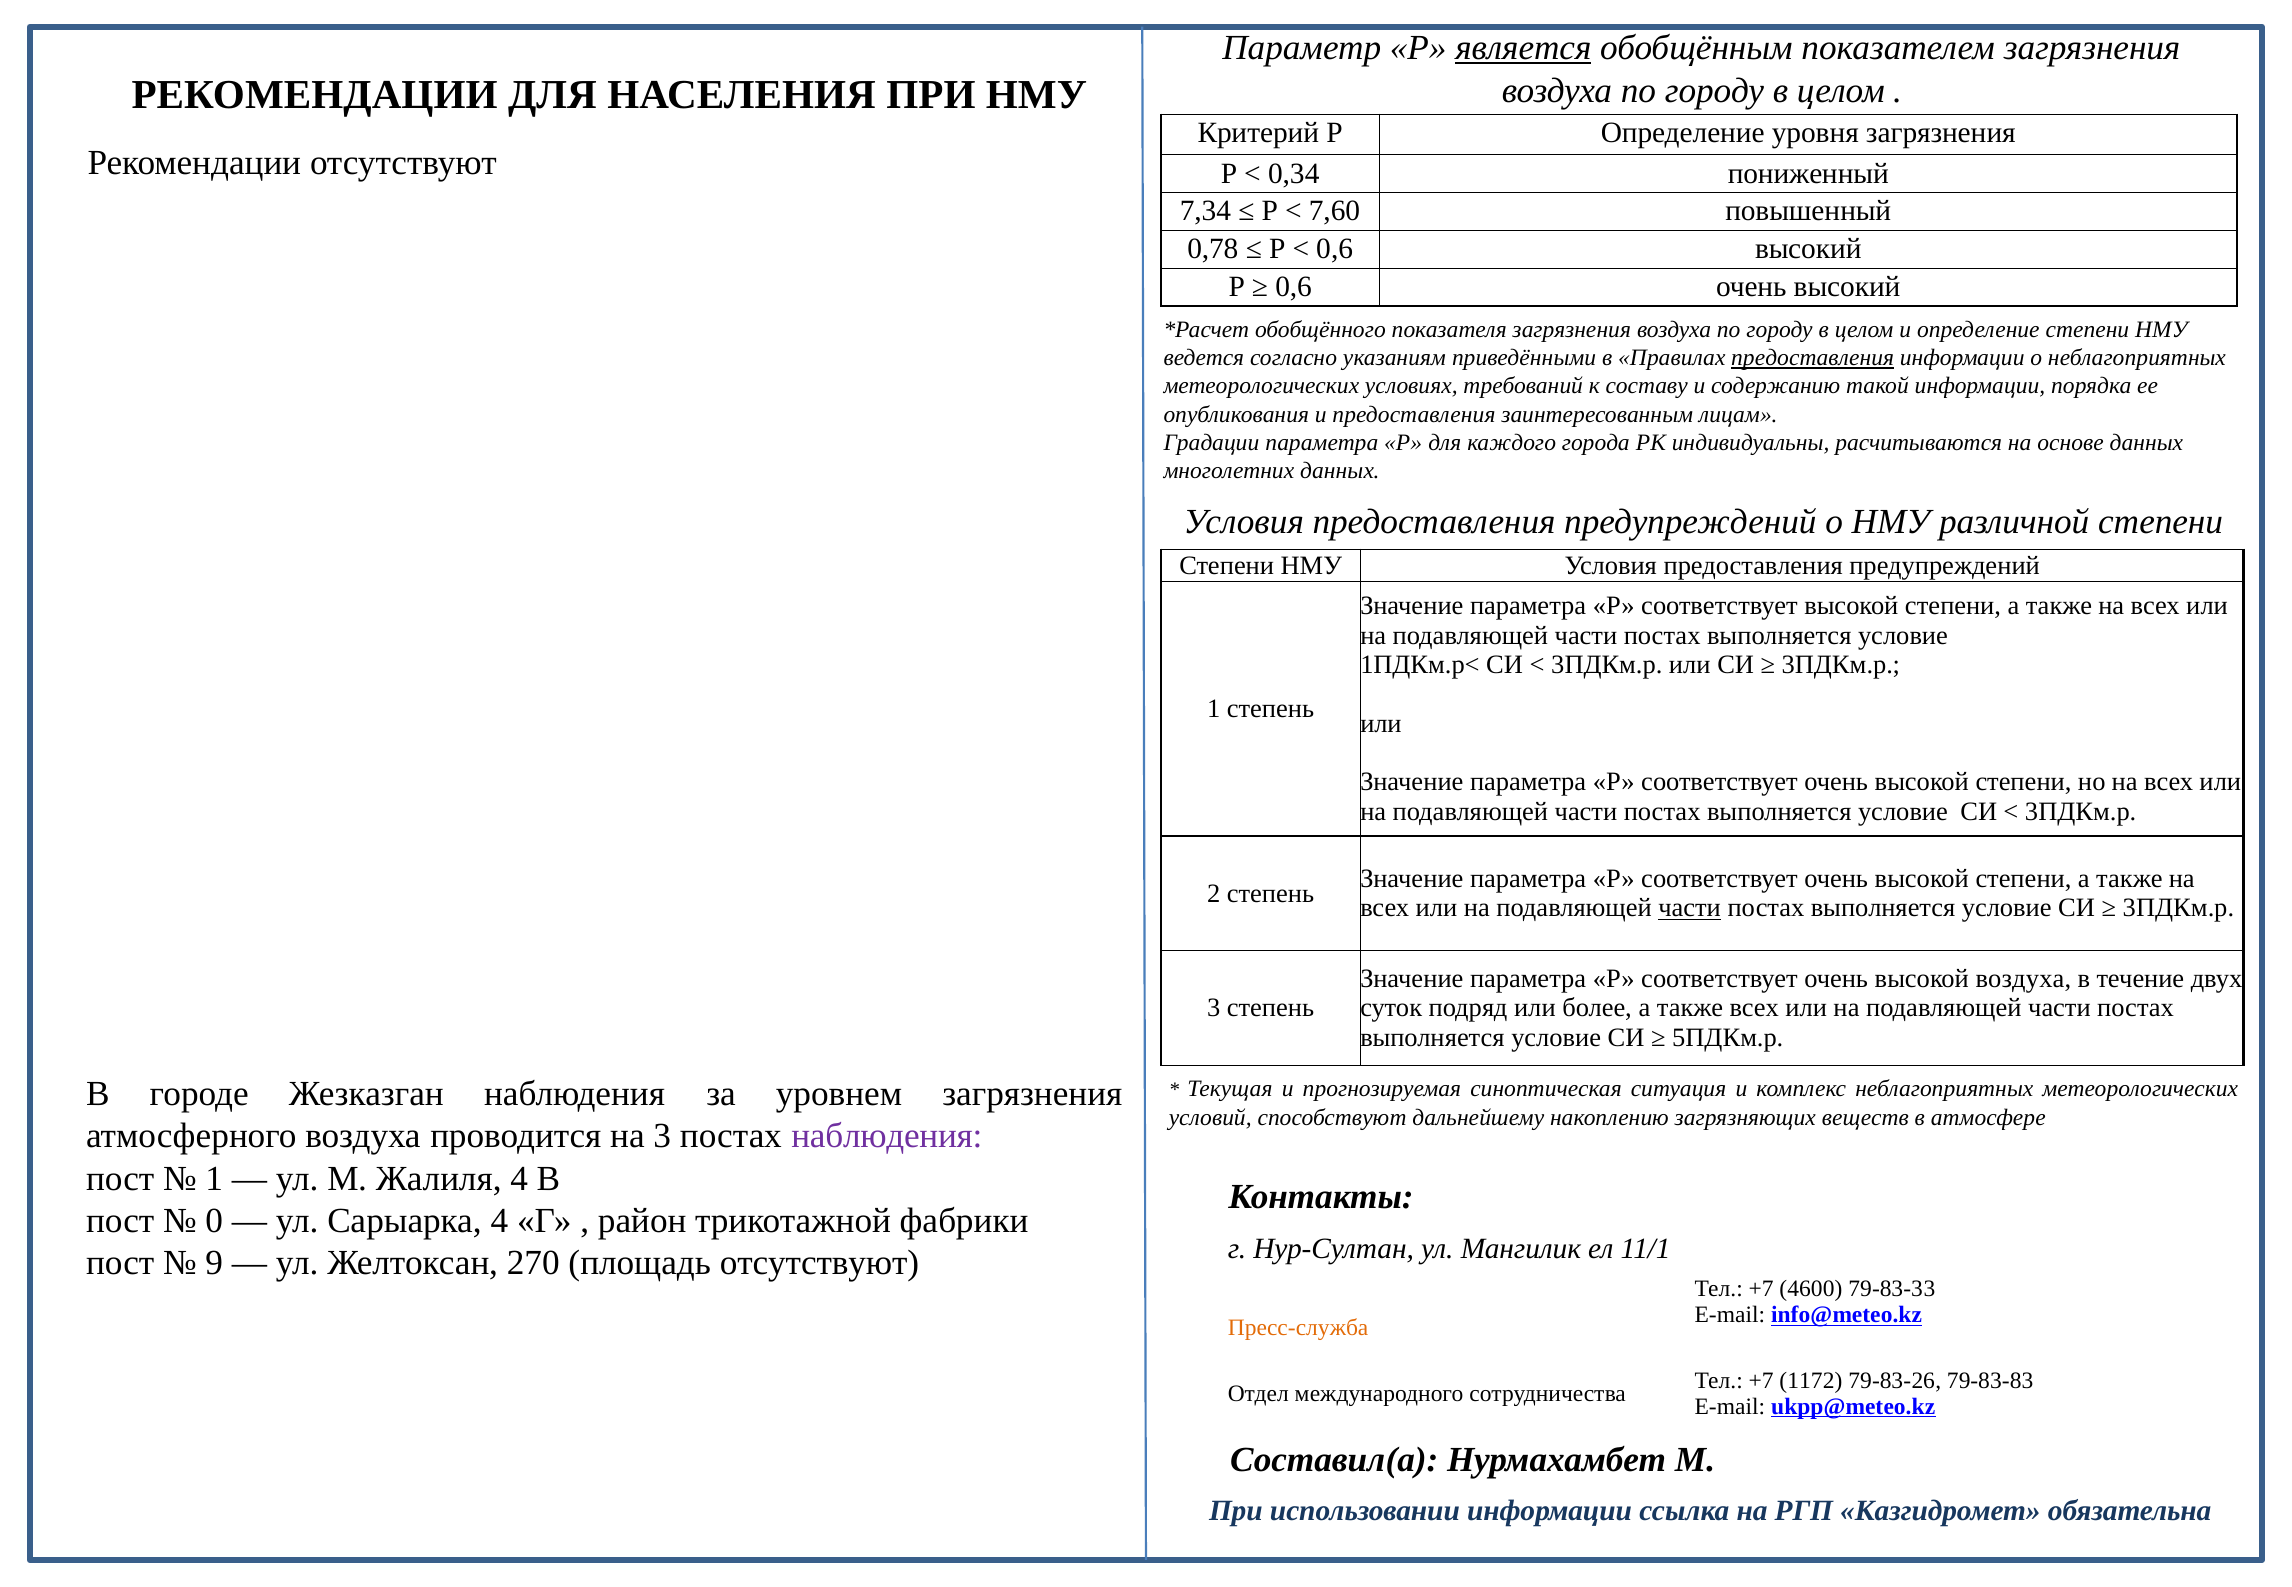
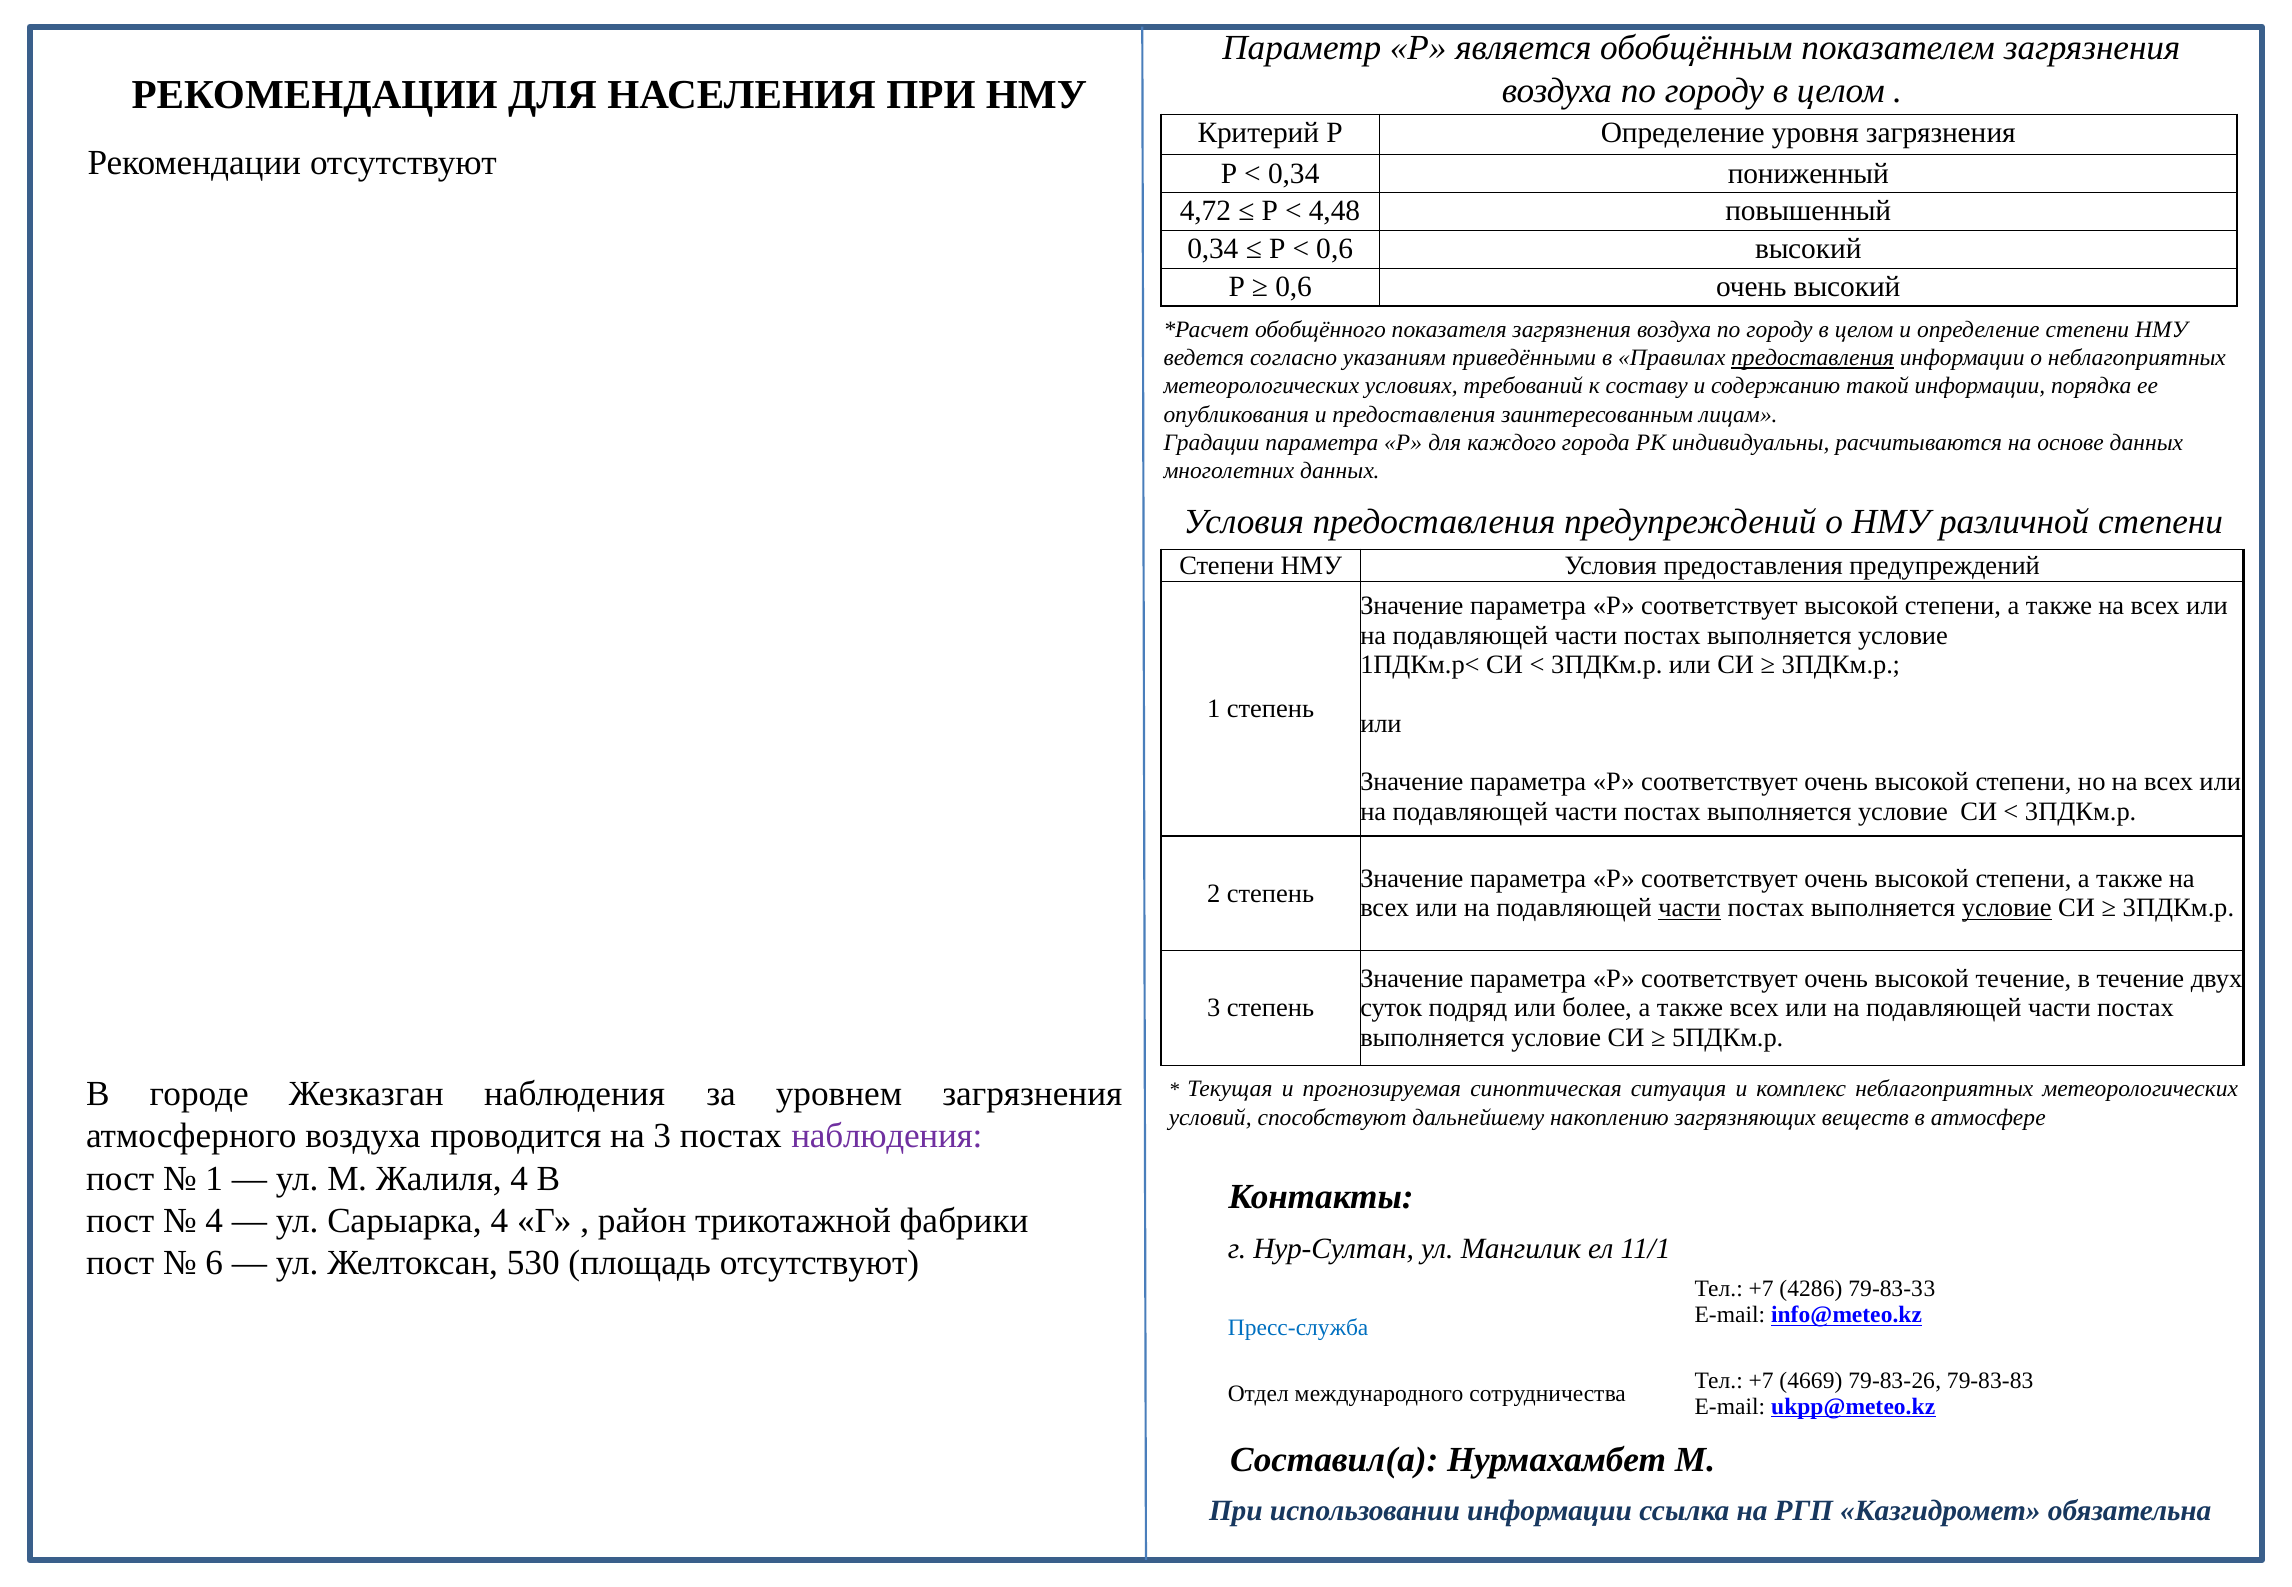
является underline: present -> none (1523, 48)
7,34: 7,34 -> 4,72 (1205, 211)
7,60: 7,60 -> 4,48 (1334, 211)
0,78: 0,78 -> 0,34 (1213, 249)
условие underline: none -> present (2007, 908)
высокой воздуха: воздуха -> течение (2023, 979)
0: 0 -> 4 (214, 1221)
9: 9 -> 6 (214, 1263)
270: 270 -> 530 (533, 1263)
4600: 4600 -> 4286 (1811, 1288)
Пресс-служба colour: orange -> blue (1298, 1328)
1172: 1172 -> 4669 (1811, 1380)
